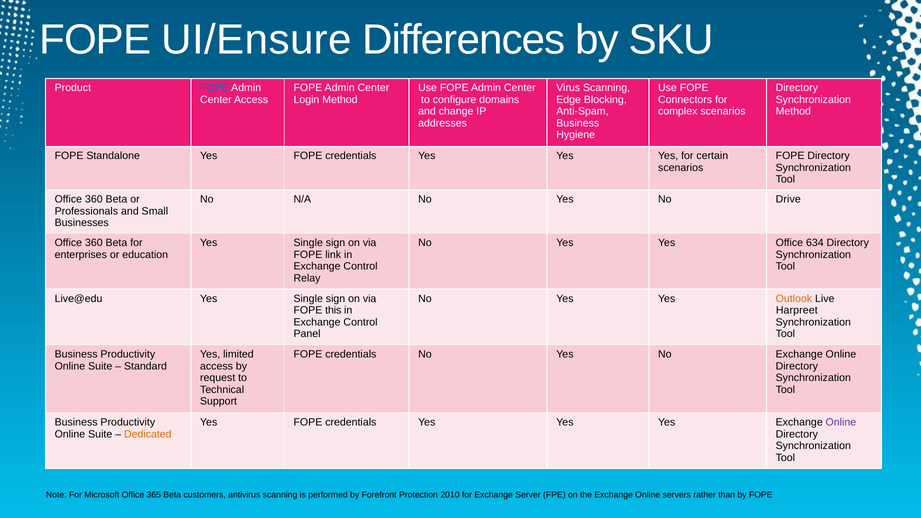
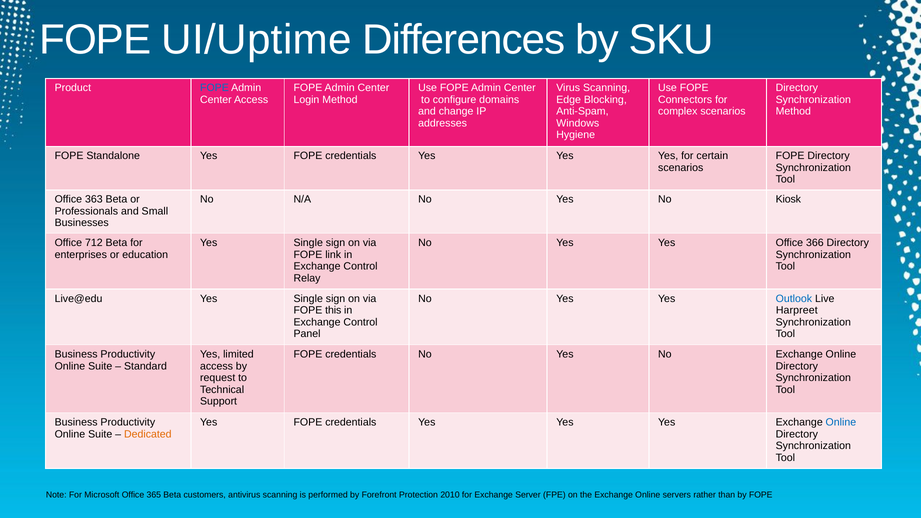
UI/Ensure: UI/Ensure -> UI/Uptime (257, 40)
Business: Business -> Windows (578, 123)
360: 360 -> 363 (94, 199)
Drive: Drive -> Kiosk (788, 199)
360: 360 -> 712 (94, 243)
634: 634 -> 366 (815, 243)
Outlook colour: orange -> blue (794, 299)
Online colour: purple -> blue (841, 422)
